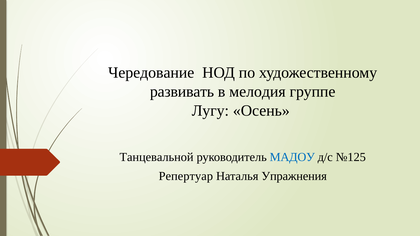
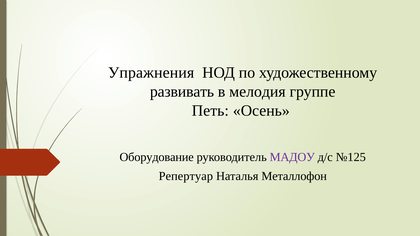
Чередование: Чередование -> Упражнения (151, 73)
Лугу: Лугу -> Петь (210, 111)
Танцевальной: Танцевальной -> Оборудование (157, 157)
МАДОУ colour: blue -> purple (292, 157)
Упражнения: Упражнения -> Металлофон (294, 176)
